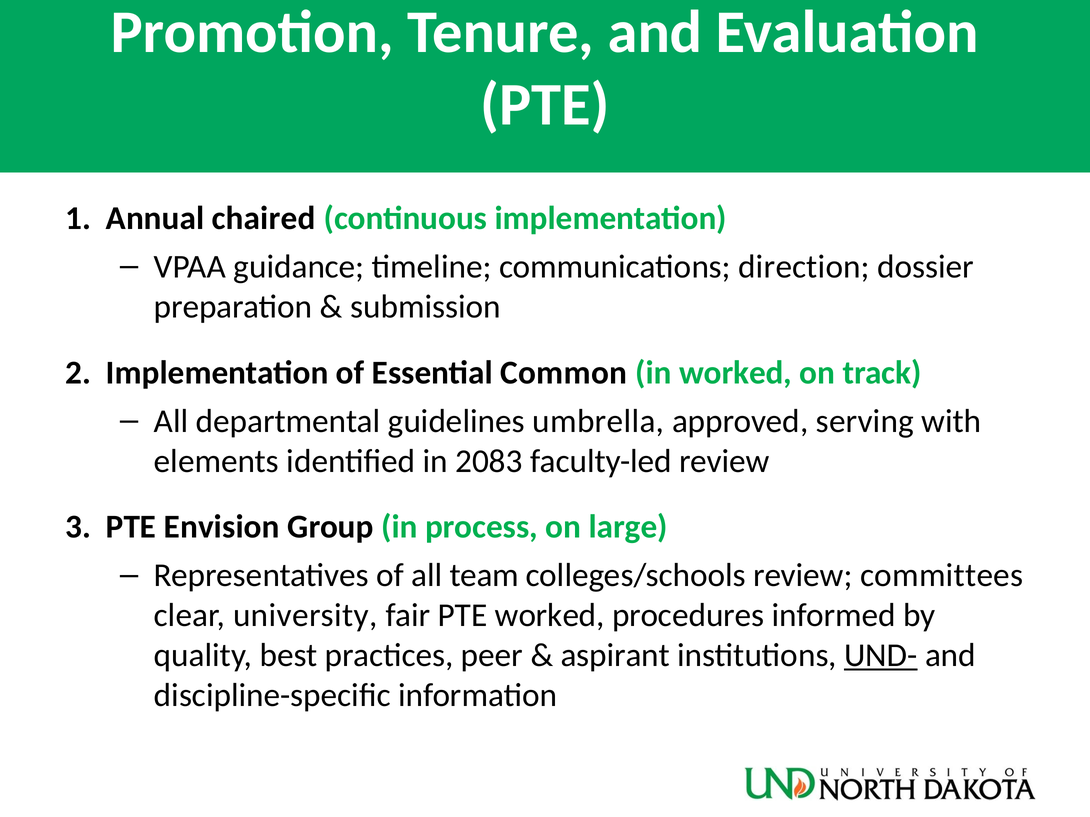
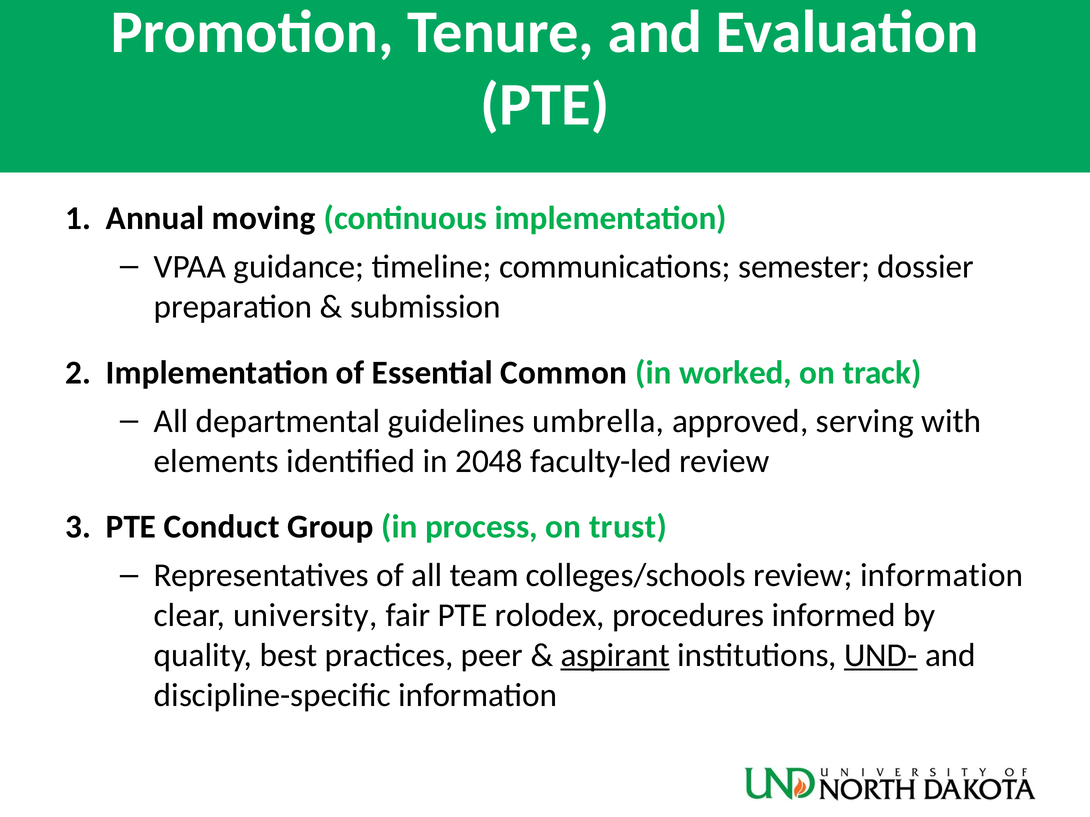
chaired: chaired -> moving (264, 219)
direction: direction -> semester (804, 267)
2083: 2083 -> 2048 (489, 461)
Envision: Envision -> Conduct (222, 527)
large: large -> trust (628, 527)
review committees: committees -> information (942, 576)
PTE worked: worked -> rolodex (550, 616)
aspirant underline: none -> present (615, 656)
